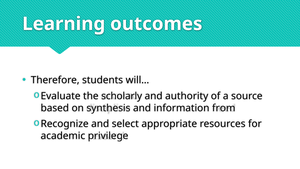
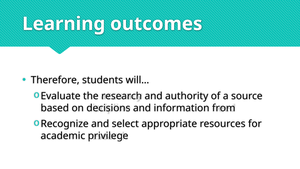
scholarly: scholarly -> research (122, 96)
synthesis: synthesis -> decisions (108, 108)
